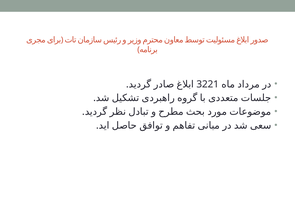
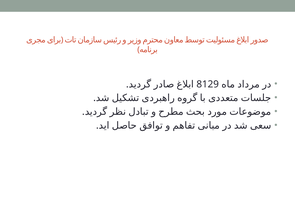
3221: 3221 -> 8129 (208, 84)
